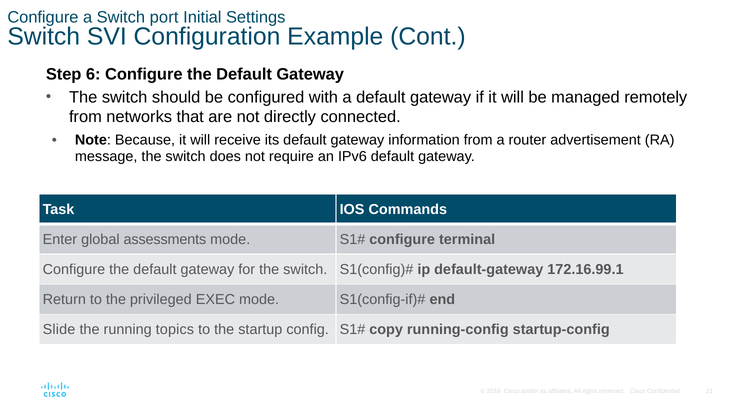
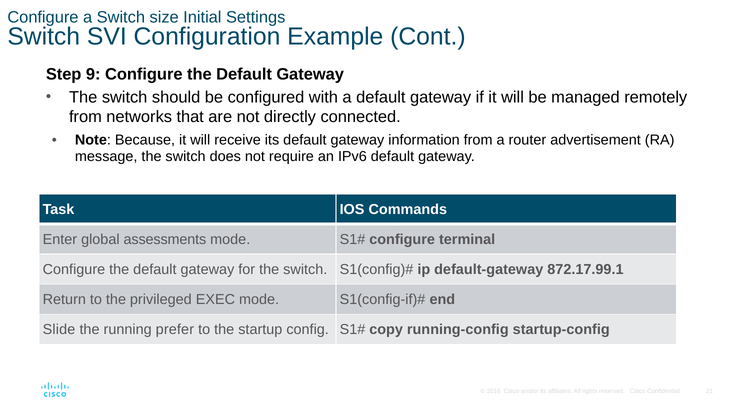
port: port -> size (164, 17)
6: 6 -> 9 (93, 74)
172.16.99.1: 172.16.99.1 -> 872.17.99.1 (585, 269)
topics: topics -> prefer (175, 329)
